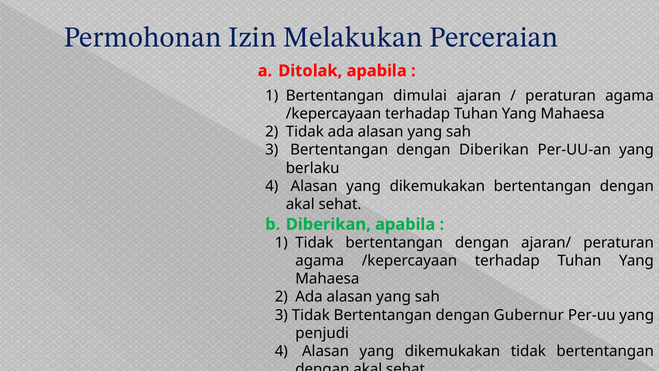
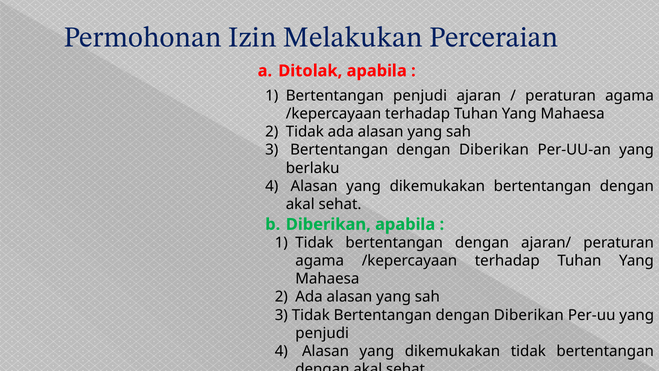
Bertentangan dimulai: dimulai -> penjudi (420, 96)
Tidak Bertentangan dengan Gubernur: Gubernur -> Diberikan (529, 315)
